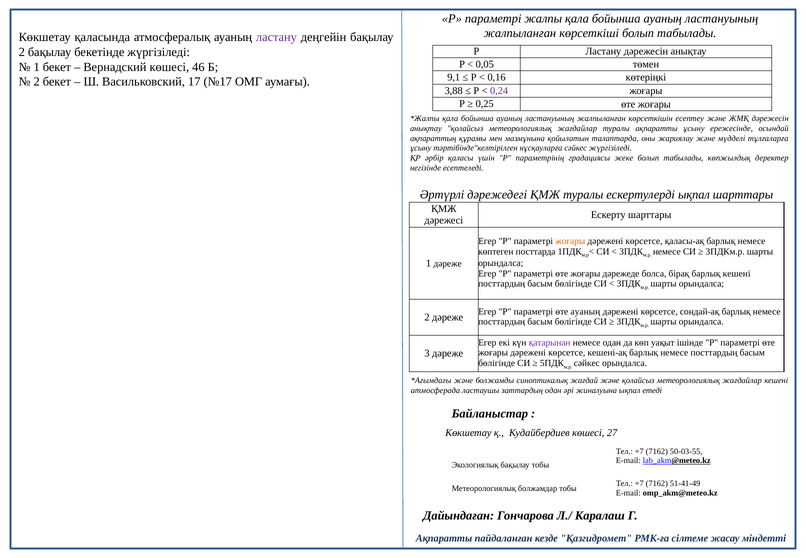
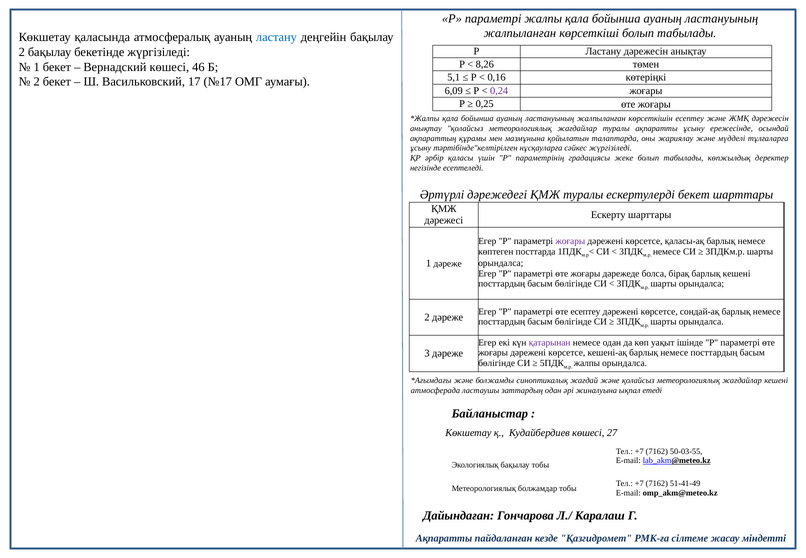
ластану colour: purple -> blue (276, 37)
0,05: 0,05 -> 8,26 (485, 64)
9,1: 9,1 -> 5,1 (454, 77)
3,88: 3,88 -> 6,09 (454, 91)
ескертулерді ықпал: ықпал -> бекет (694, 195)
жоғары colour: orange -> purple (570, 241)
өте ауаның: ауаның -> есептеу (585, 312)
сәйкес: сәйкес -> жалпы (587, 363)
